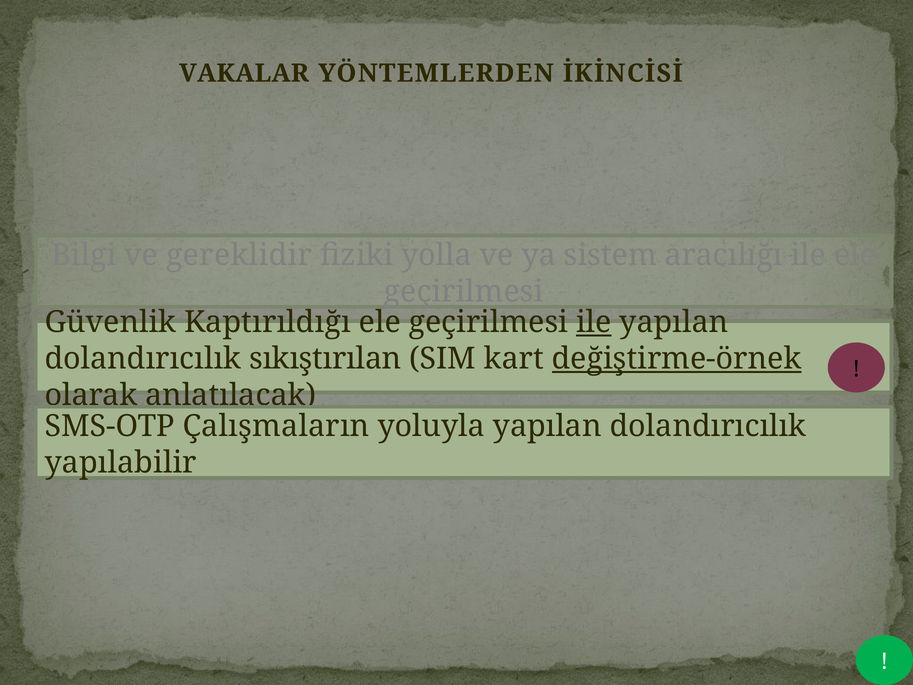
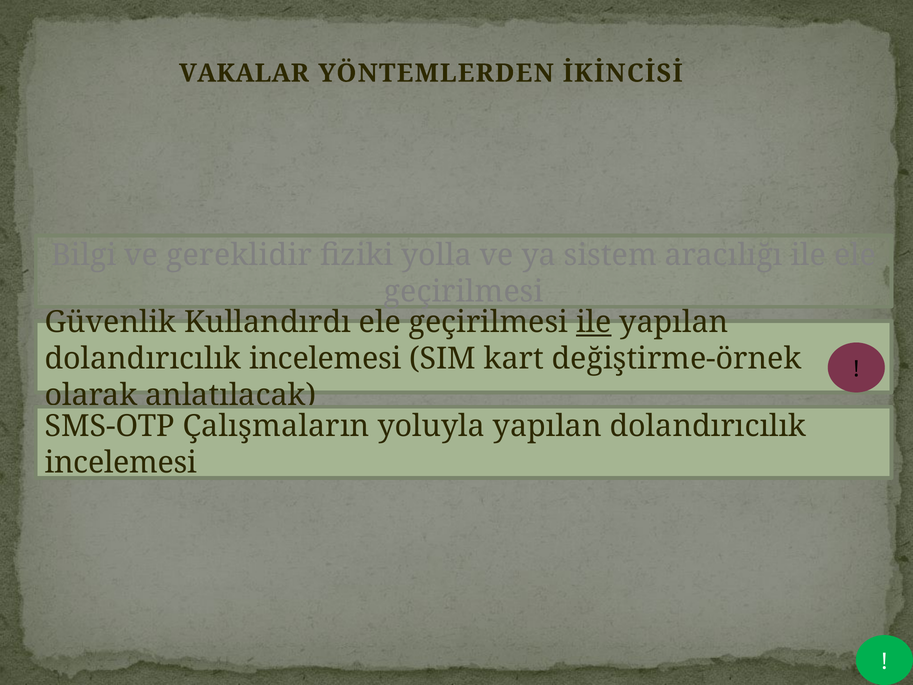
Kaptırıldığı: Kaptırıldığı -> Kullandırdı (268, 322)
sıkıştırılan: sıkıştırılan -> incelemesi (325, 359)
değiştirme-örnek underline: present -> none (677, 359)
yapılabilir: yapılabilir -> incelemesi (121, 463)
